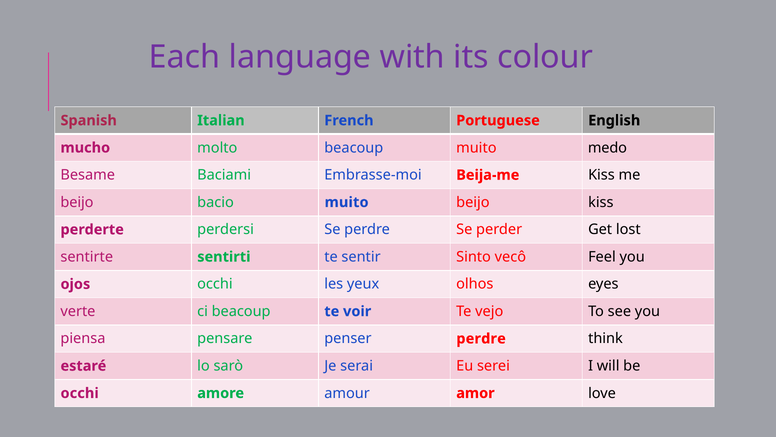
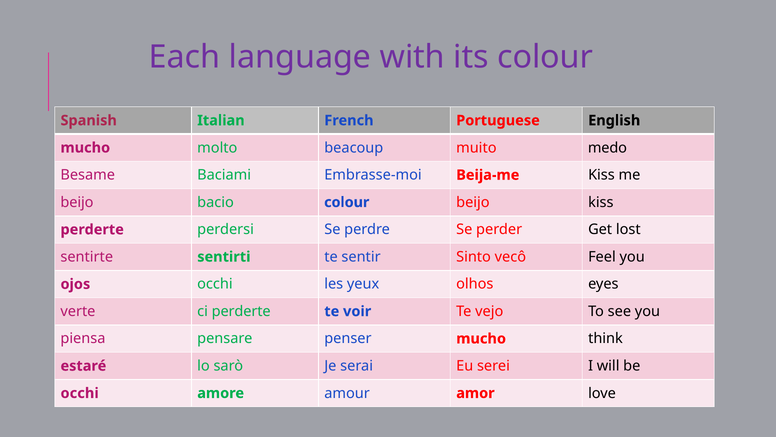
bacio muito: muito -> colour (347, 202)
ci beacoup: beacoup -> perderte (241, 311)
penser perdre: perdre -> mucho (481, 338)
